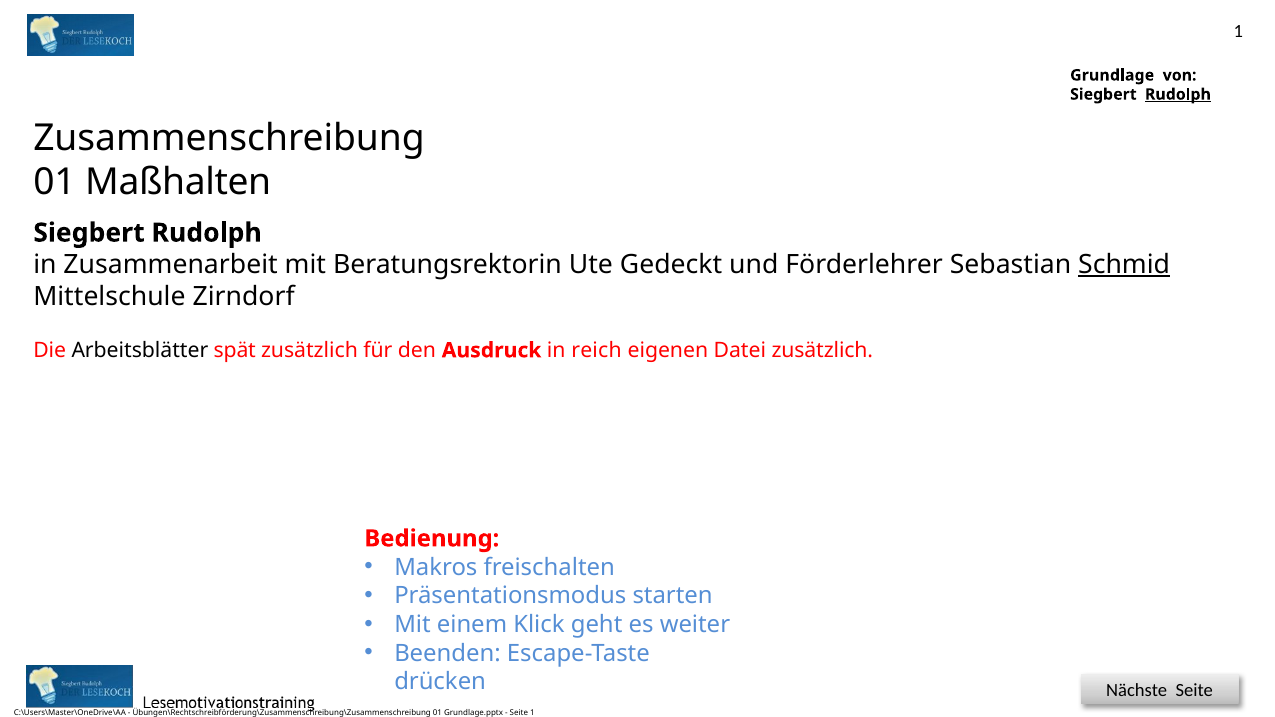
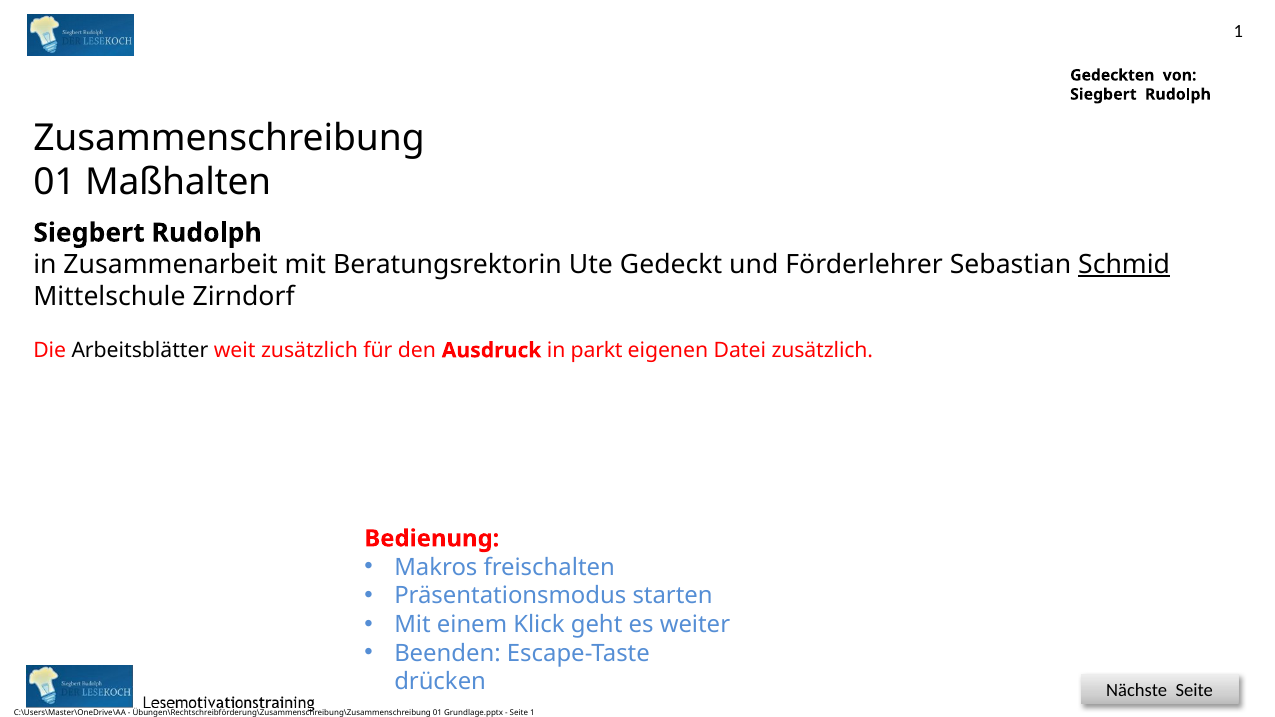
Grundlage: Grundlage -> Gedeckten (1112, 75)
Rudolph underline: present -> none (1178, 94)
spät: spät -> weit (235, 350)
reich: reich -> parkt (597, 350)
